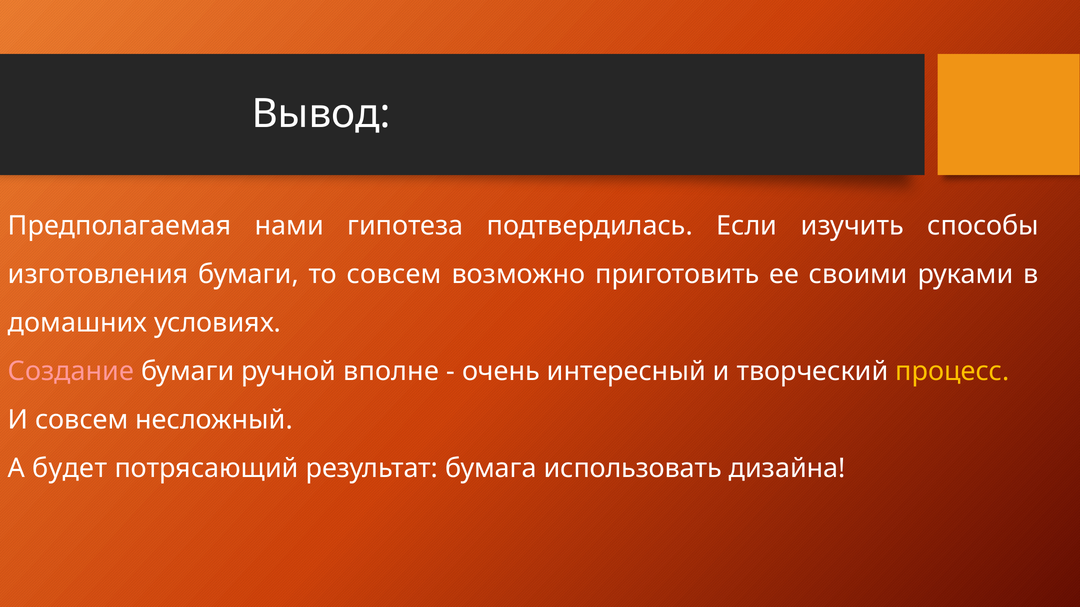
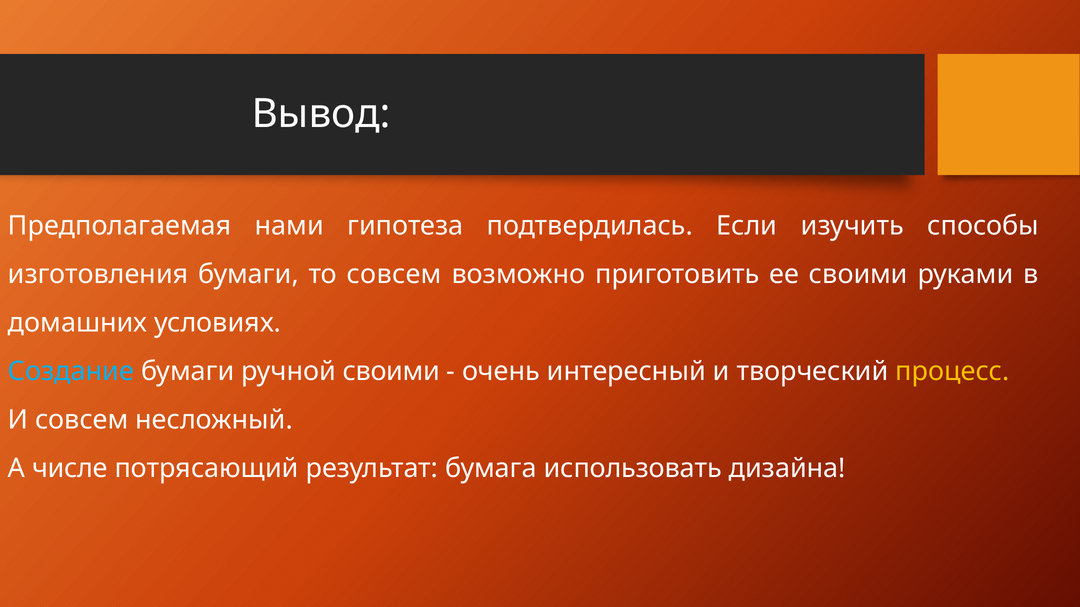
Создание colour: pink -> light blue (71, 372)
ручной вполне: вполне -> своими (391, 372)
будет: будет -> числе (70, 469)
